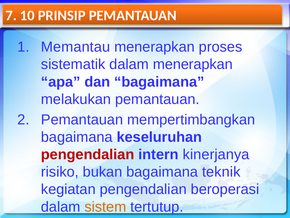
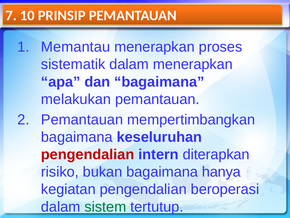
kinerjanya: kinerjanya -> diterapkan (216, 154)
teknik: teknik -> hanya (221, 172)
sistem colour: orange -> green (105, 206)
